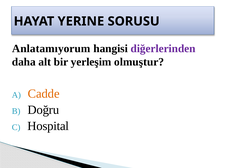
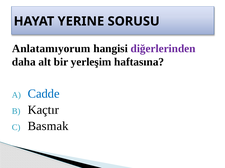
olmuştur: olmuştur -> haftasına (139, 62)
Cadde colour: orange -> blue (44, 94)
Doğru: Doğru -> Kaçtır (43, 110)
Hospital: Hospital -> Basmak (48, 127)
